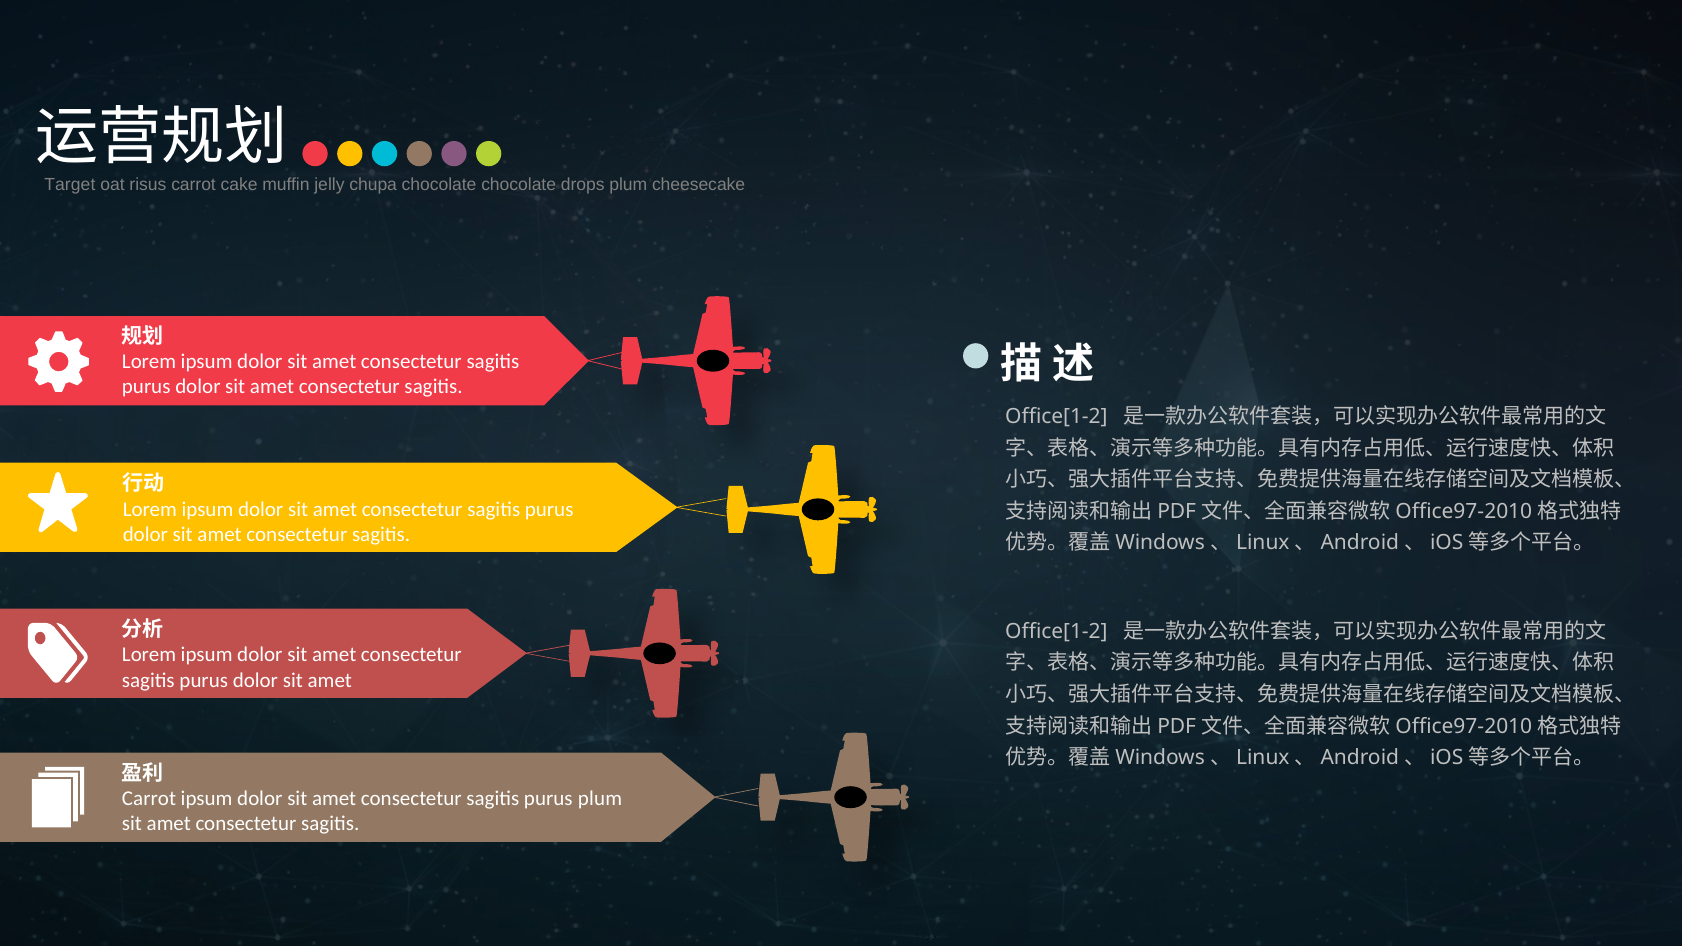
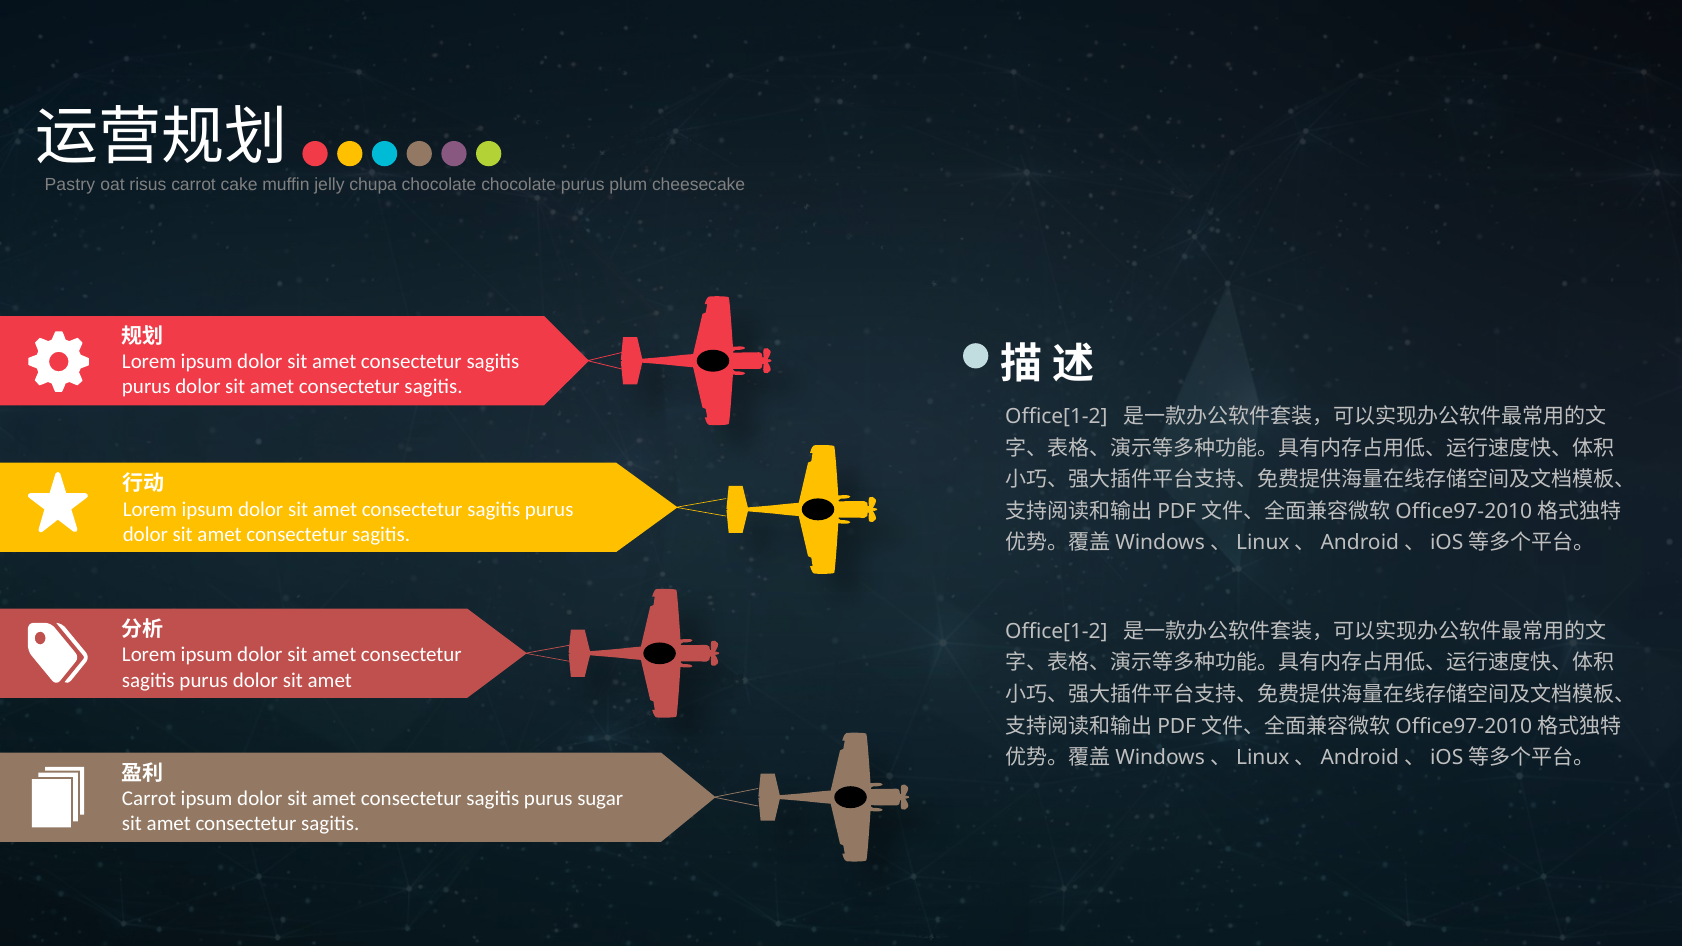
Target: Target -> Pastry (70, 185)
chocolate drops: drops -> purus (583, 185)
purus plum: plum -> sugar (600, 799)
